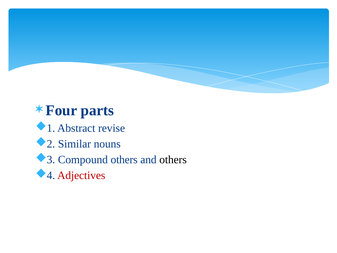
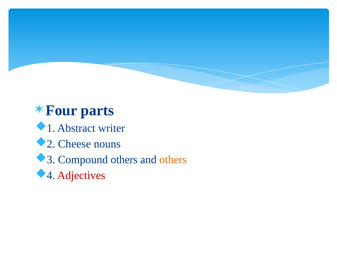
revise: revise -> writer (112, 128)
Similar: Similar -> Cheese (74, 144)
others colour: black -> orange (173, 159)
